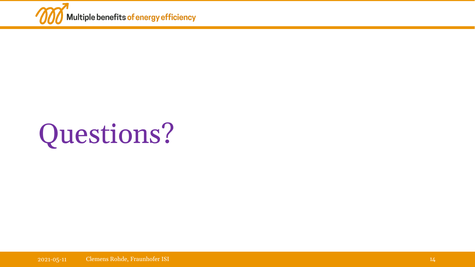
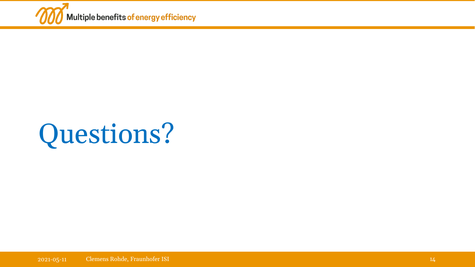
Questions colour: purple -> blue (106, 134)
